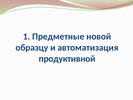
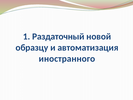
Предметные: Предметные -> Раздаточный (58, 36)
продуктивной: продуктивной -> иностранного (67, 59)
